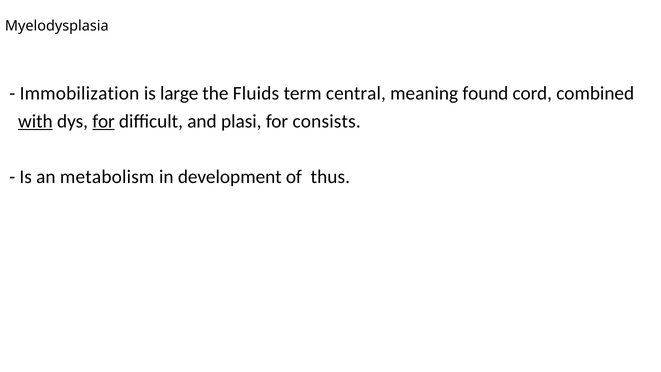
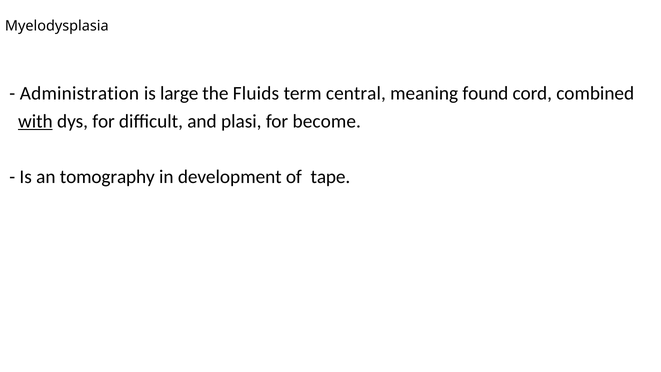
Immobilization: Immobilization -> Administration (79, 94)
for underline: present -> none (104, 121)
consists: consists -> become (327, 121)
metabolism: metabolism -> tomography (107, 177)
thus: thus -> tape (330, 177)
